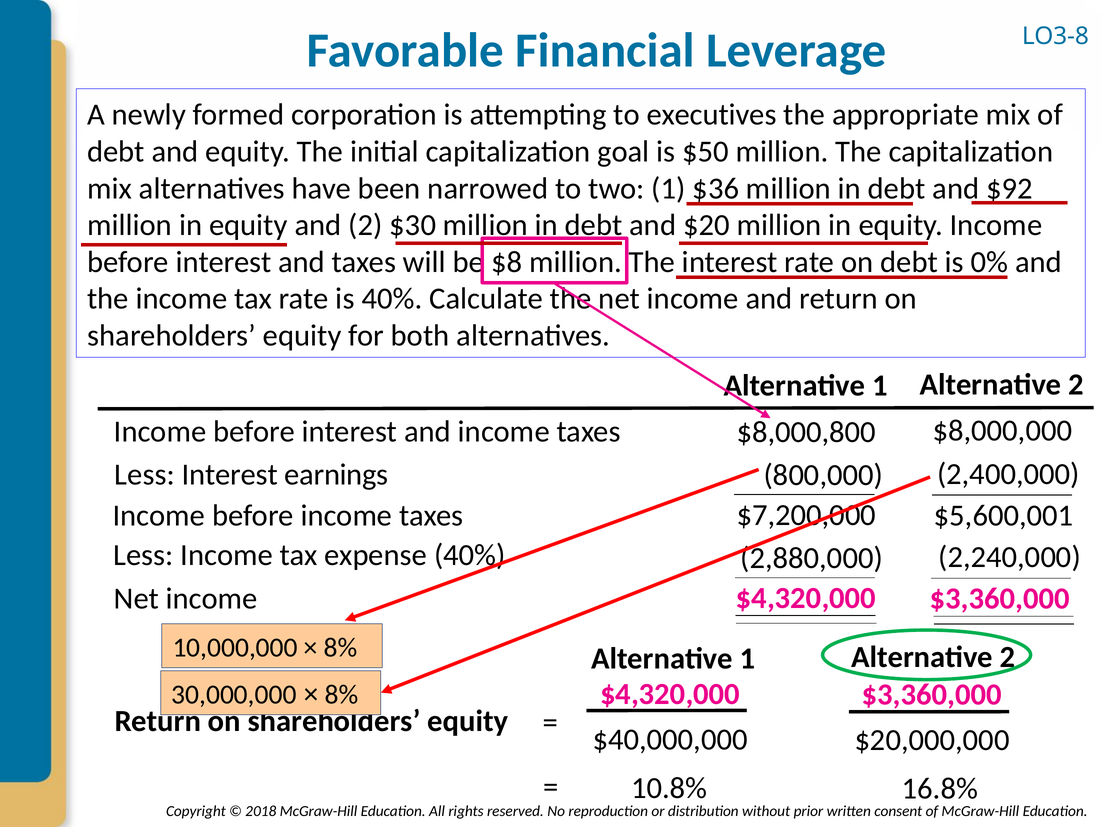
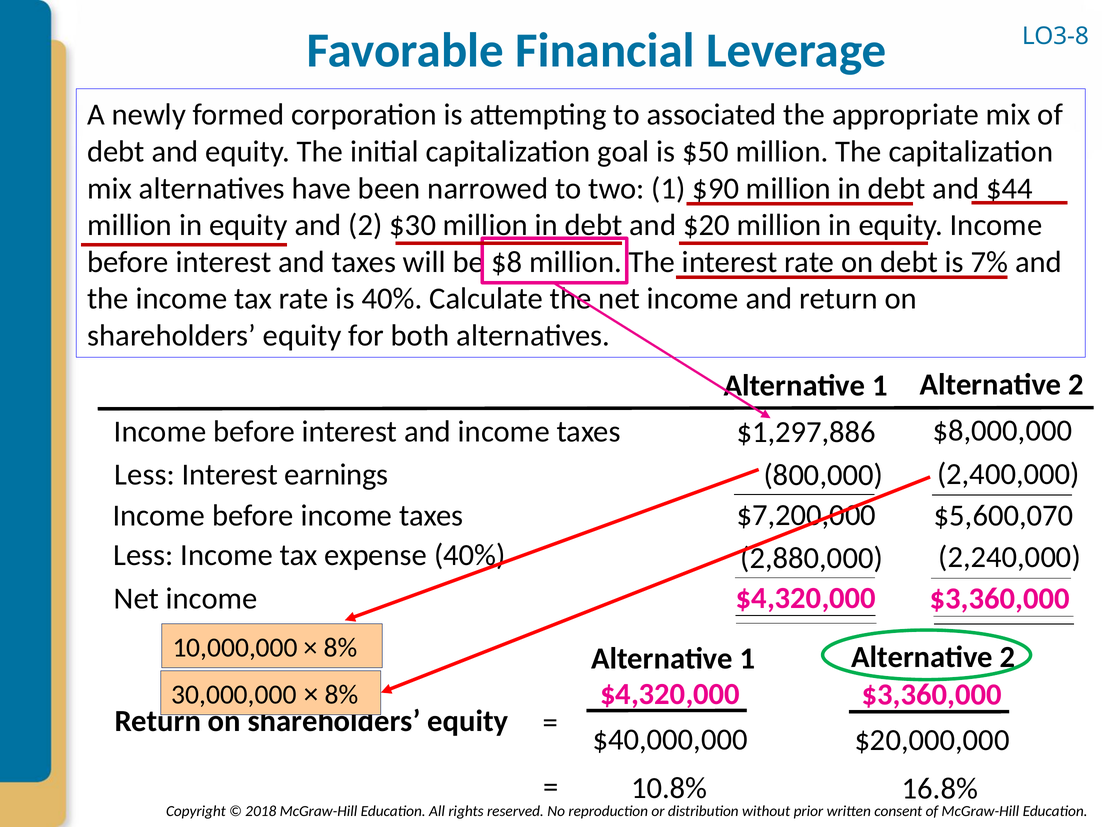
executives: executives -> associated (712, 115)
$36: $36 -> $90 (716, 188)
$92: $92 -> $44 (1009, 188)
0%: 0% -> 7% (989, 262)
$8,000,800: $8,000,800 -> $1,297,886 (806, 432)
$5,600,001: $5,600,001 -> $5,600,070 (1004, 515)
